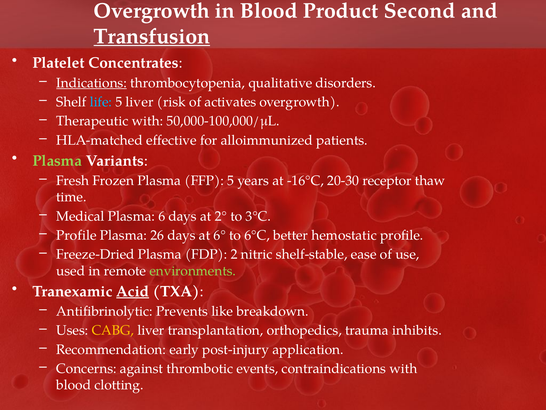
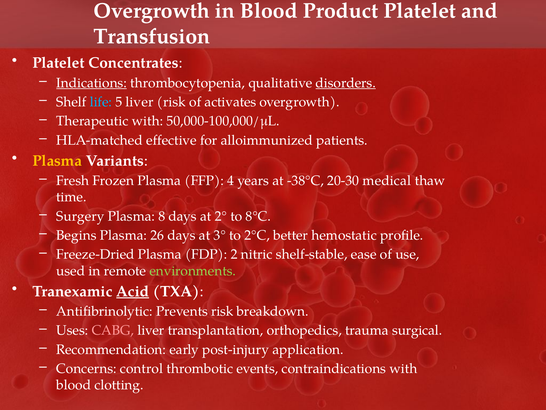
Product Second: Second -> Platelet (420, 11)
Transfusion underline: present -> none (152, 36)
disorders underline: none -> present (346, 83)
Plasma colour: light green -> yellow (57, 161)
FFP 5: 5 -> 4 (231, 180)
-16°C: -16°C -> -38°C (305, 180)
receptor: receptor -> medical (387, 180)
Medical: Medical -> Surgery (80, 216)
6: 6 -> 8 (162, 216)
3°C: 3°C -> 8°C (258, 216)
Profile: Profile -> Begins (76, 235)
6°: 6° -> 3° (220, 235)
6°C: 6°C -> 2°C (257, 235)
Prevents like: like -> risk (222, 311)
CABG colour: yellow -> pink (113, 330)
inhibits: inhibits -> surgical (417, 330)
against: against -> control (141, 368)
